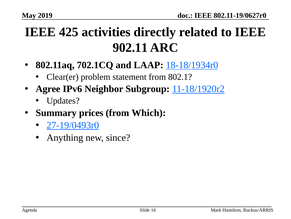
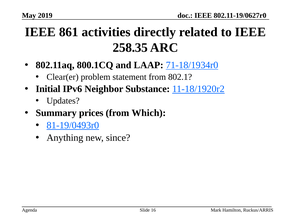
425: 425 -> 861 (69, 32)
902.11: 902.11 -> 258.35 (130, 47)
702.1CQ: 702.1CQ -> 800.1CQ (95, 65)
18-18/1934r0: 18-18/1934r0 -> 71-18/1934r0 (192, 65)
Agree: Agree -> Initial (48, 89)
Subgroup: Subgroup -> Substance (148, 89)
27-19/0493r0: 27-19/0493r0 -> 81-19/0493r0 (73, 125)
